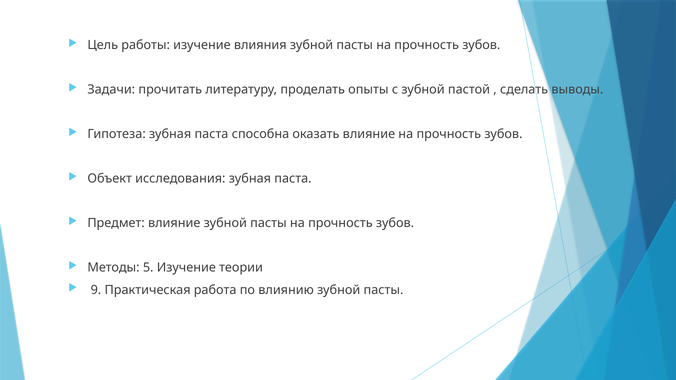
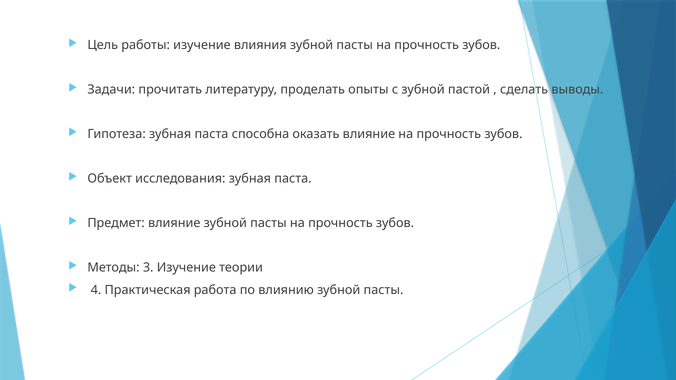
5: 5 -> 3 (148, 268)
9: 9 -> 4 (96, 290)
